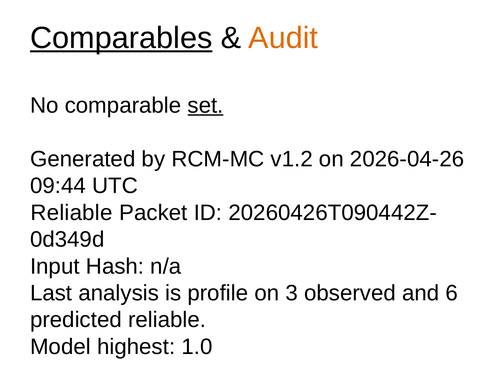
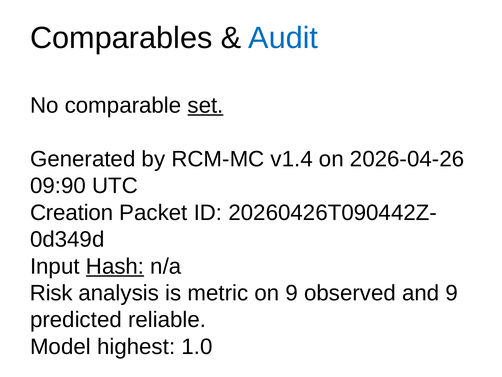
Comparables underline: present -> none (121, 38)
Audit colour: orange -> blue (283, 38)
v1.2: v1.2 -> v1.4 (292, 159)
09:44: 09:44 -> 09:90 (58, 186)
Reliable: Reliable -> Creation (72, 212)
Hash underline: none -> present (115, 266)
Last: Last -> Risk (51, 293)
profile: profile -> metric (218, 293)
on 3: 3 -> 9 (292, 293)
and 6: 6 -> 9 (452, 293)
